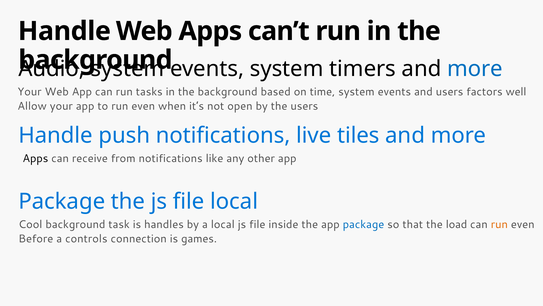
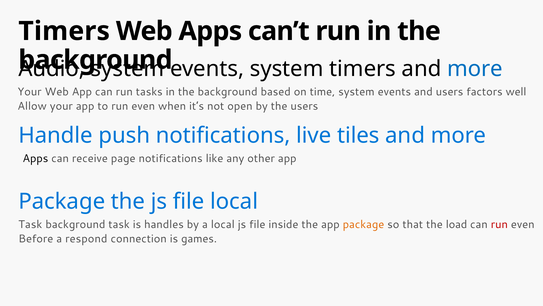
Handle: Handle -> Timers (64, 31)
from: from -> page (123, 158)
Cool: Cool -> Task (30, 224)
package colour: blue -> orange (363, 224)
run colour: orange -> red (499, 224)
controls: controls -> respond (86, 238)
